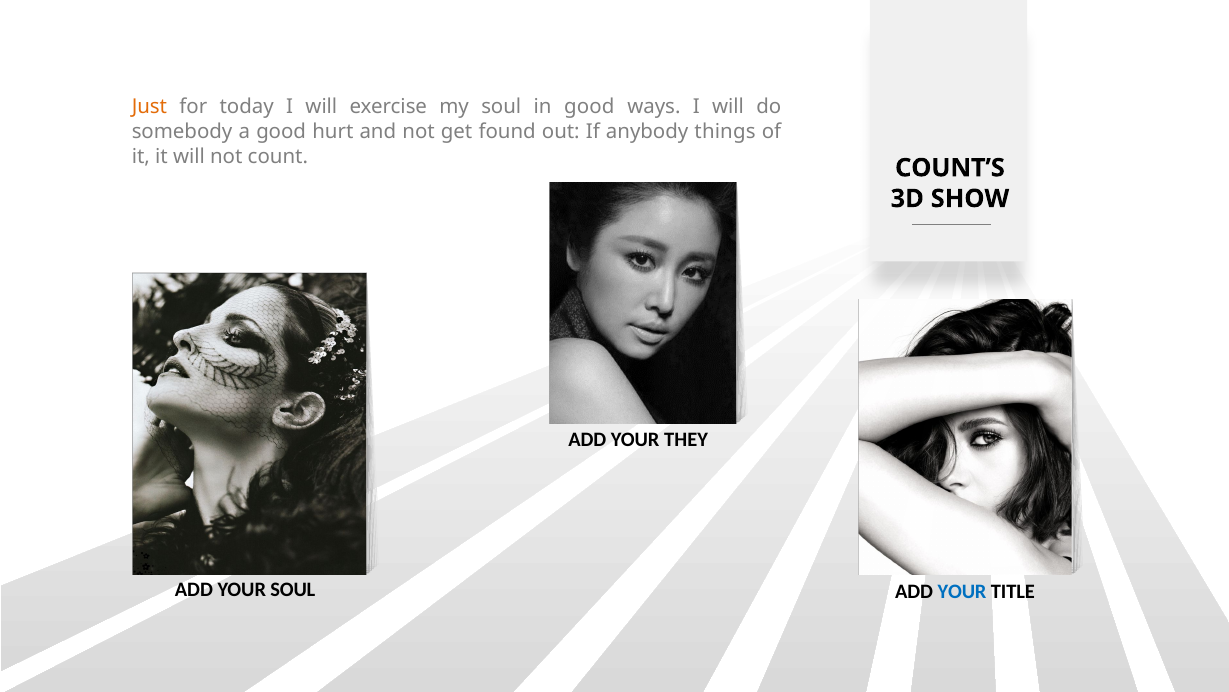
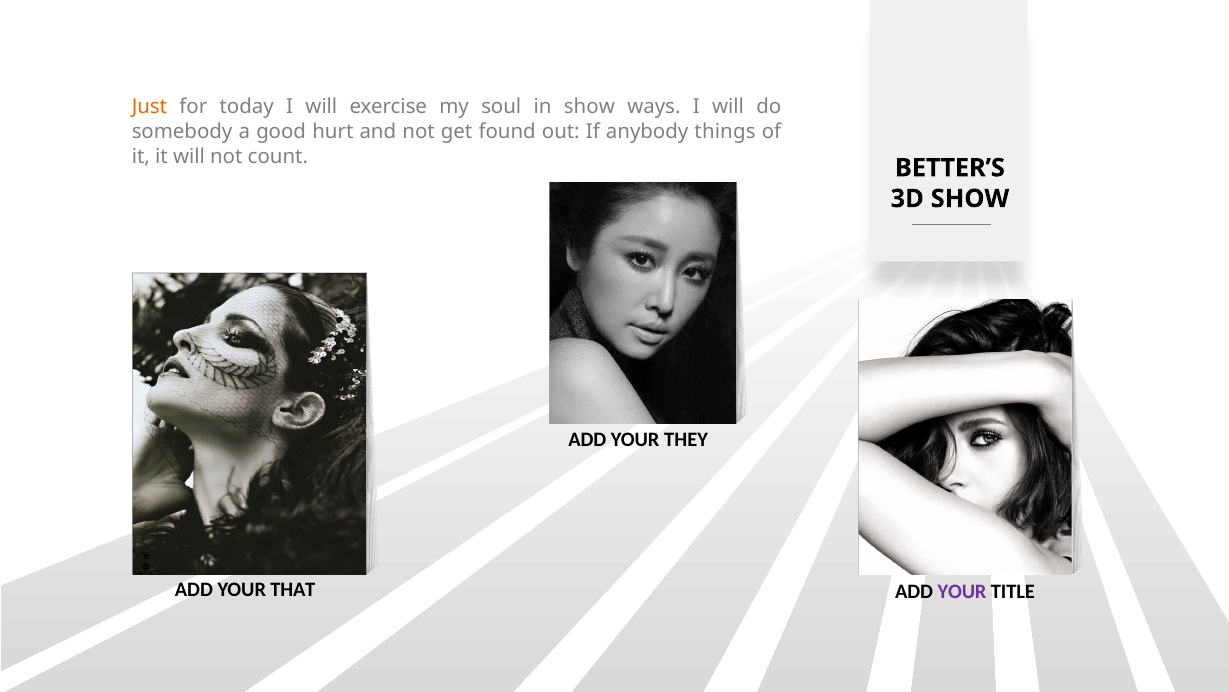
in good: good -> show (589, 107)
COUNT’S: COUNT’S -> BETTER’S (950, 168)
YOUR SOUL: SOUL -> THAT (293, 589)
YOUR colour: blue -> purple (962, 591)
